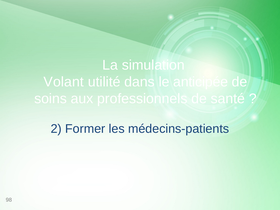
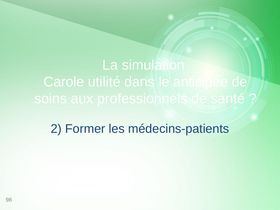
Volant: Volant -> Carole (64, 82)
